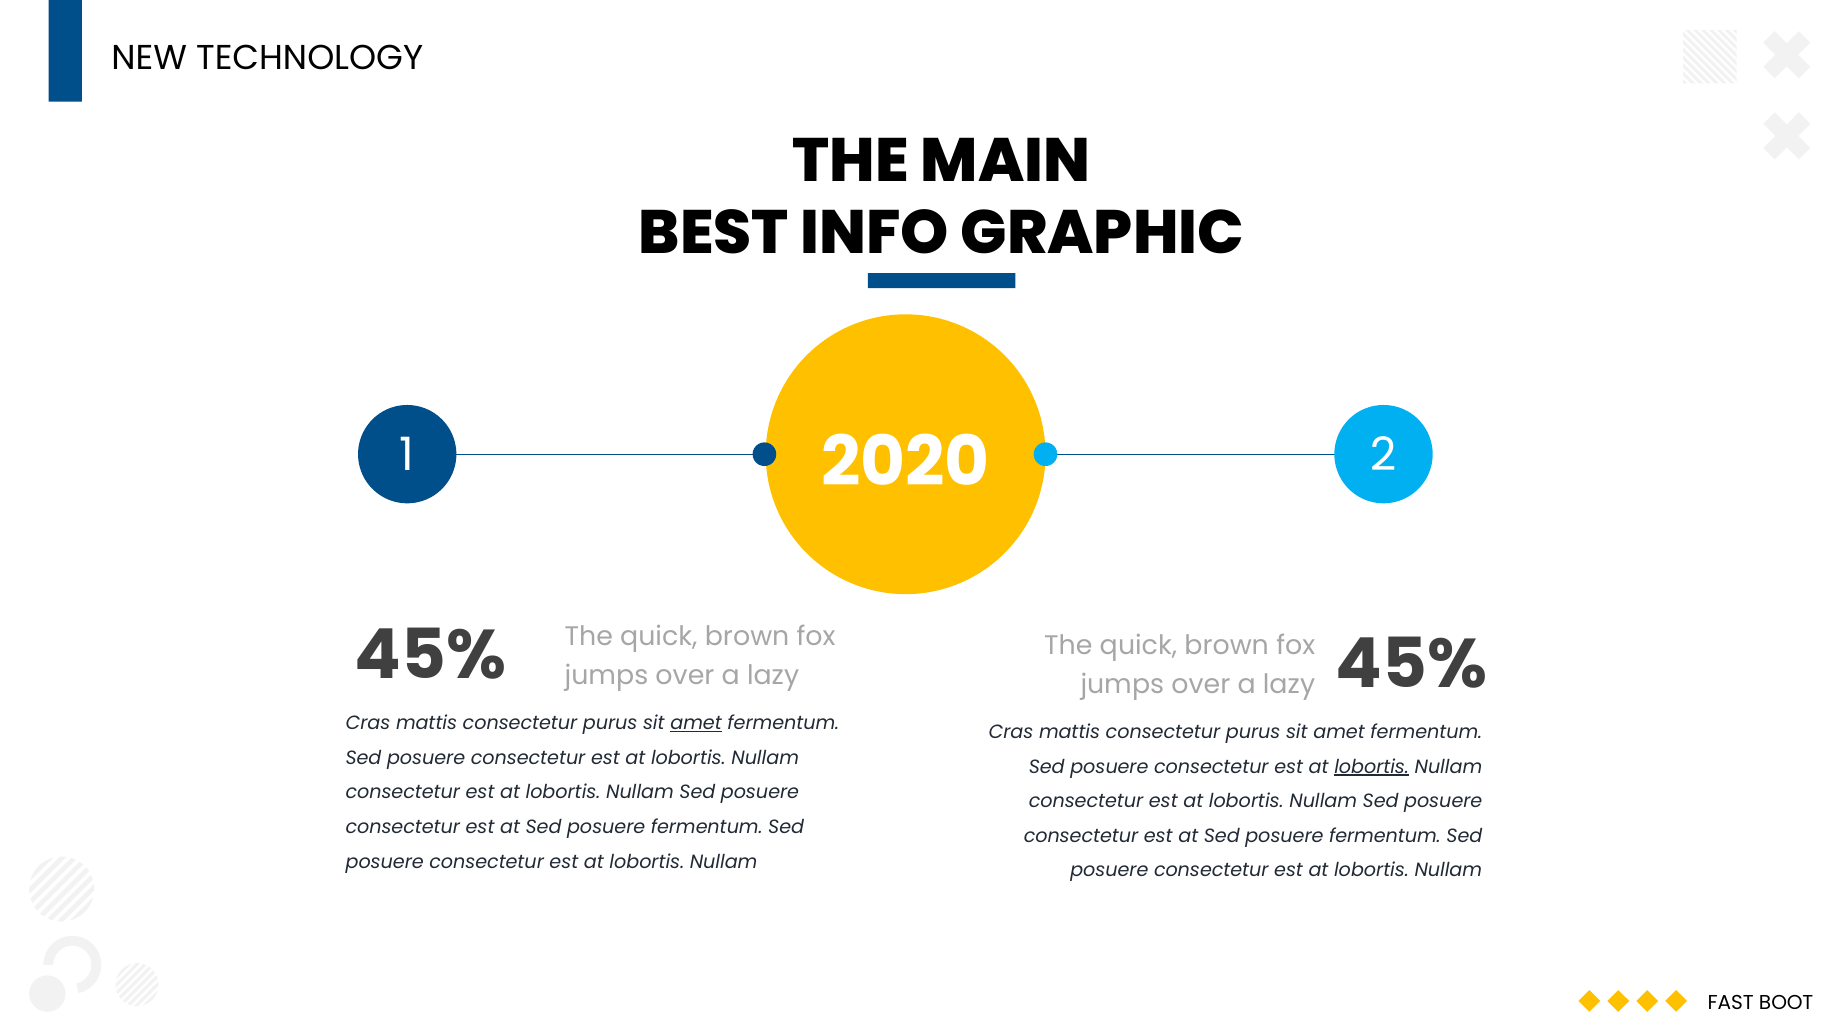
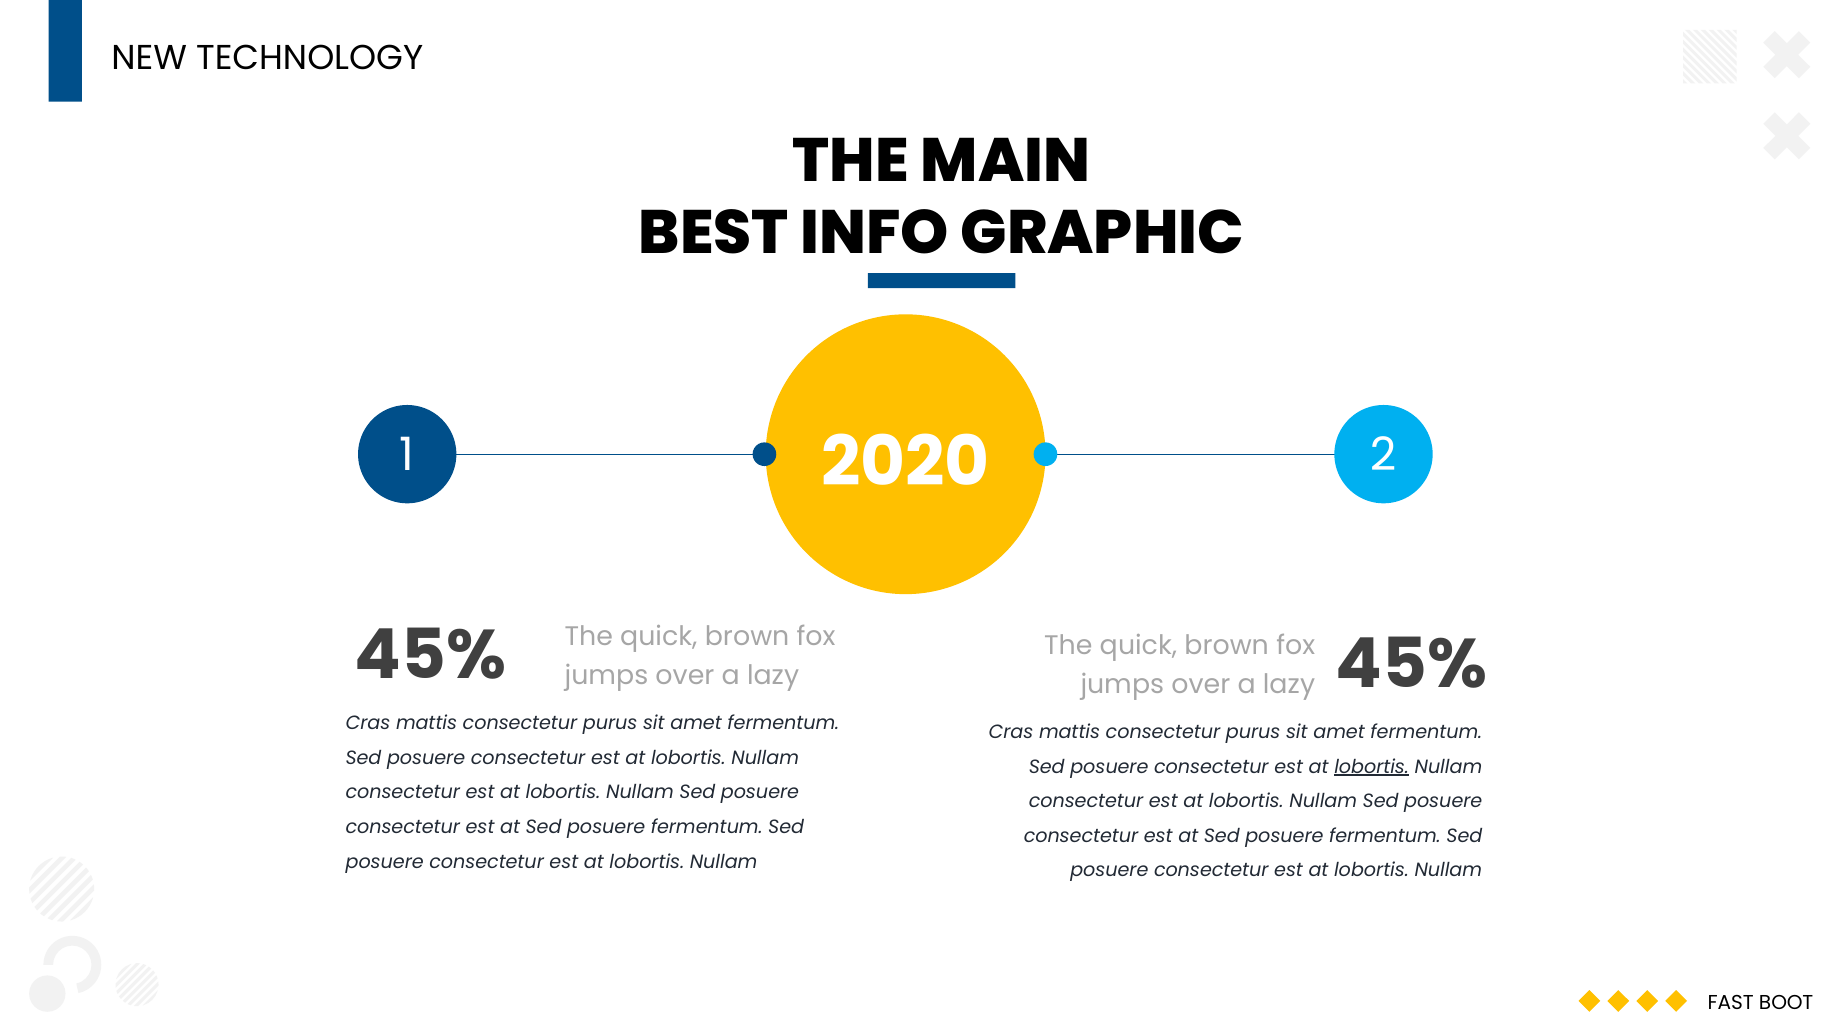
amet underline: present -> none (696, 724)
